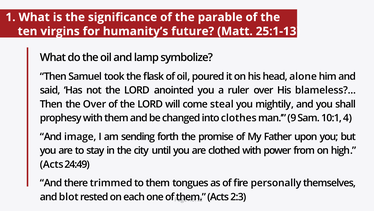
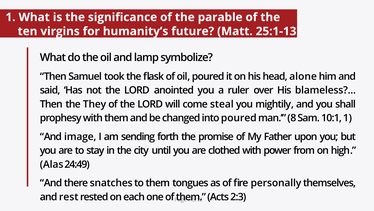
the Over: Over -> They (95, 104)
into clothes: clothes -> poured (239, 118)
9: 9 -> 8 (292, 118)
10:1 4: 4 -> 1 (348, 118)
Acts: Acts -> Alas (52, 164)
trimmed: trimmed -> snatches (111, 183)
blot: blot -> rest (69, 197)
